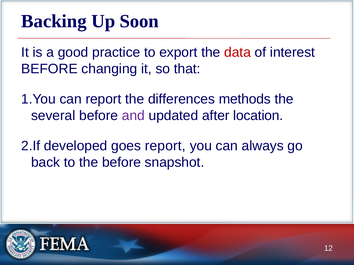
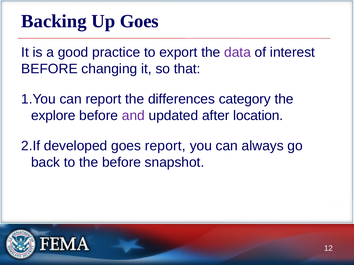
Up Soon: Soon -> Goes (139, 21)
data colour: red -> purple (238, 52)
methods: methods -> category (245, 99)
several: several -> explore (53, 116)
